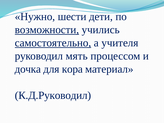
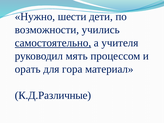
возможности underline: present -> none (47, 30)
дочка: дочка -> орать (28, 69)
кора: кора -> гора (72, 69)
К.Д.Руководил: К.Д.Руководил -> К.Д.Различные (53, 95)
